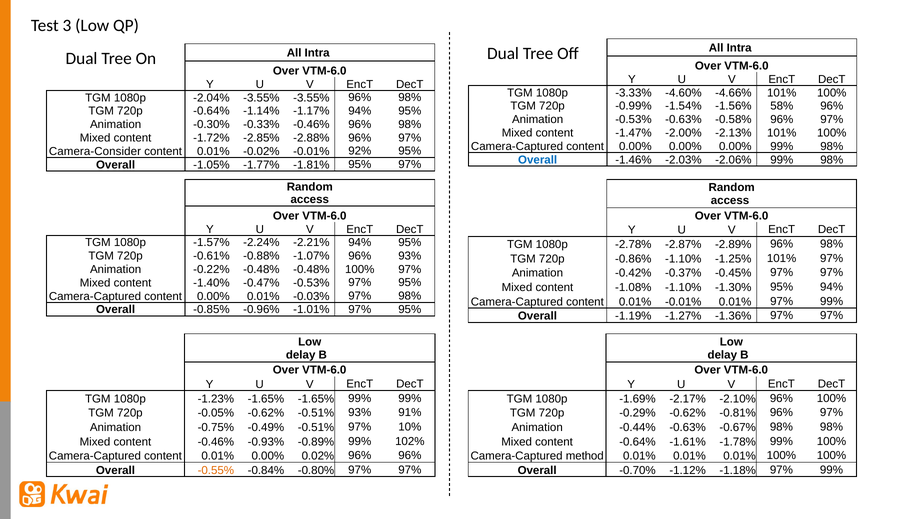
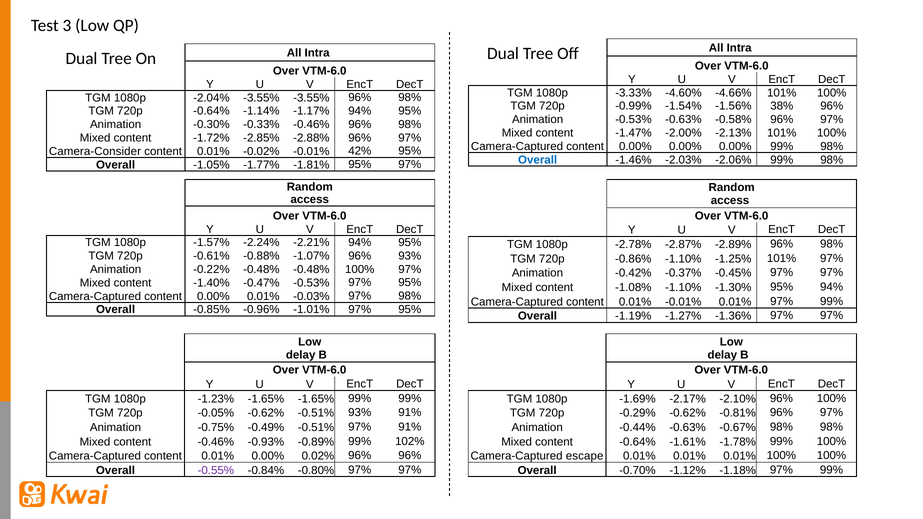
58%: 58% -> 38% (782, 106)
92%: 92% -> 42% (360, 151)
97% 10%: 10% -> 91% (410, 427)
method: method -> escape (585, 456)
-0.55% colour: orange -> purple (216, 471)
